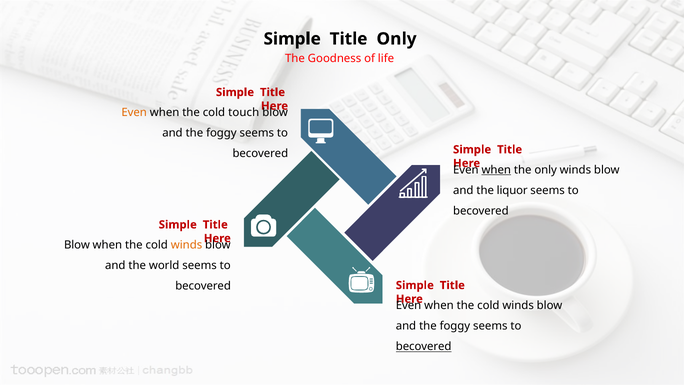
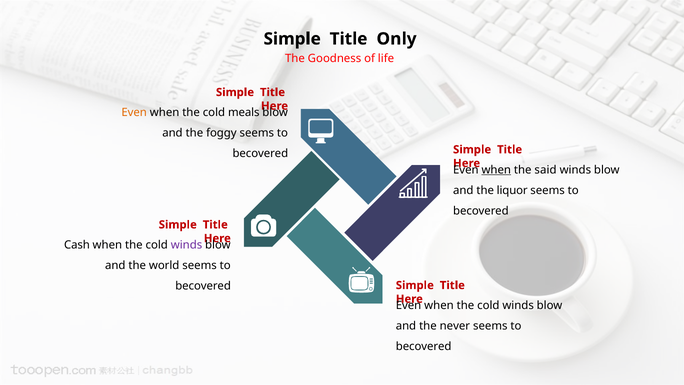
touch: touch -> meals (244, 113)
the only: only -> said (546, 170)
Blow: Blow -> Cash (77, 245)
winds colour: orange -> purple (187, 245)
foggy: foggy -> never (455, 326)
becovered underline: present -> none (424, 347)
